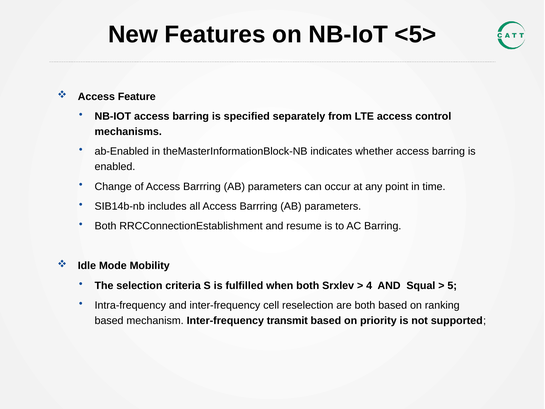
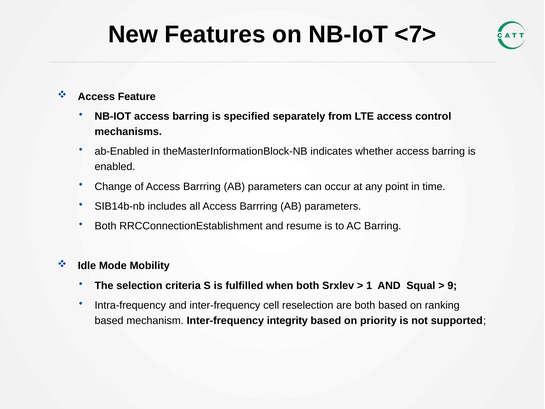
<5>: <5> -> <7> (416, 34)
4: 4 -> 1 (369, 285)
5: 5 -> 9 (452, 285)
transmit: transmit -> integrity (287, 320)
